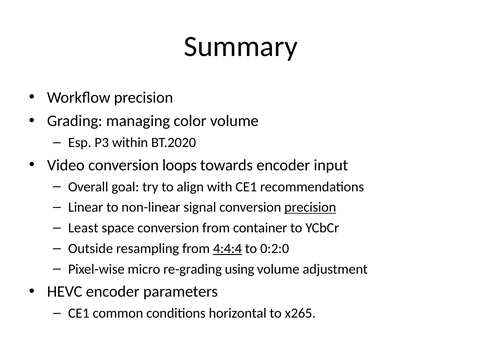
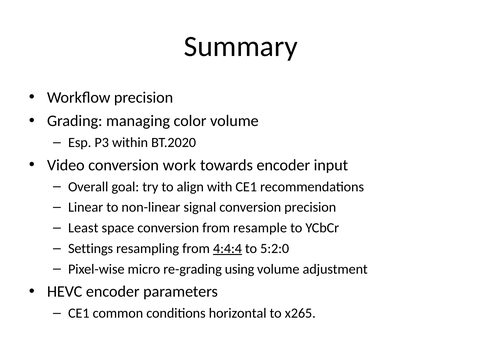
loops: loops -> work (179, 165)
precision underline: present -> none (310, 208)
container: container -> resample (260, 228)
Outside: Outside -> Settings (91, 249)
0:2:0: 0:2:0 -> 5:2:0 (275, 249)
